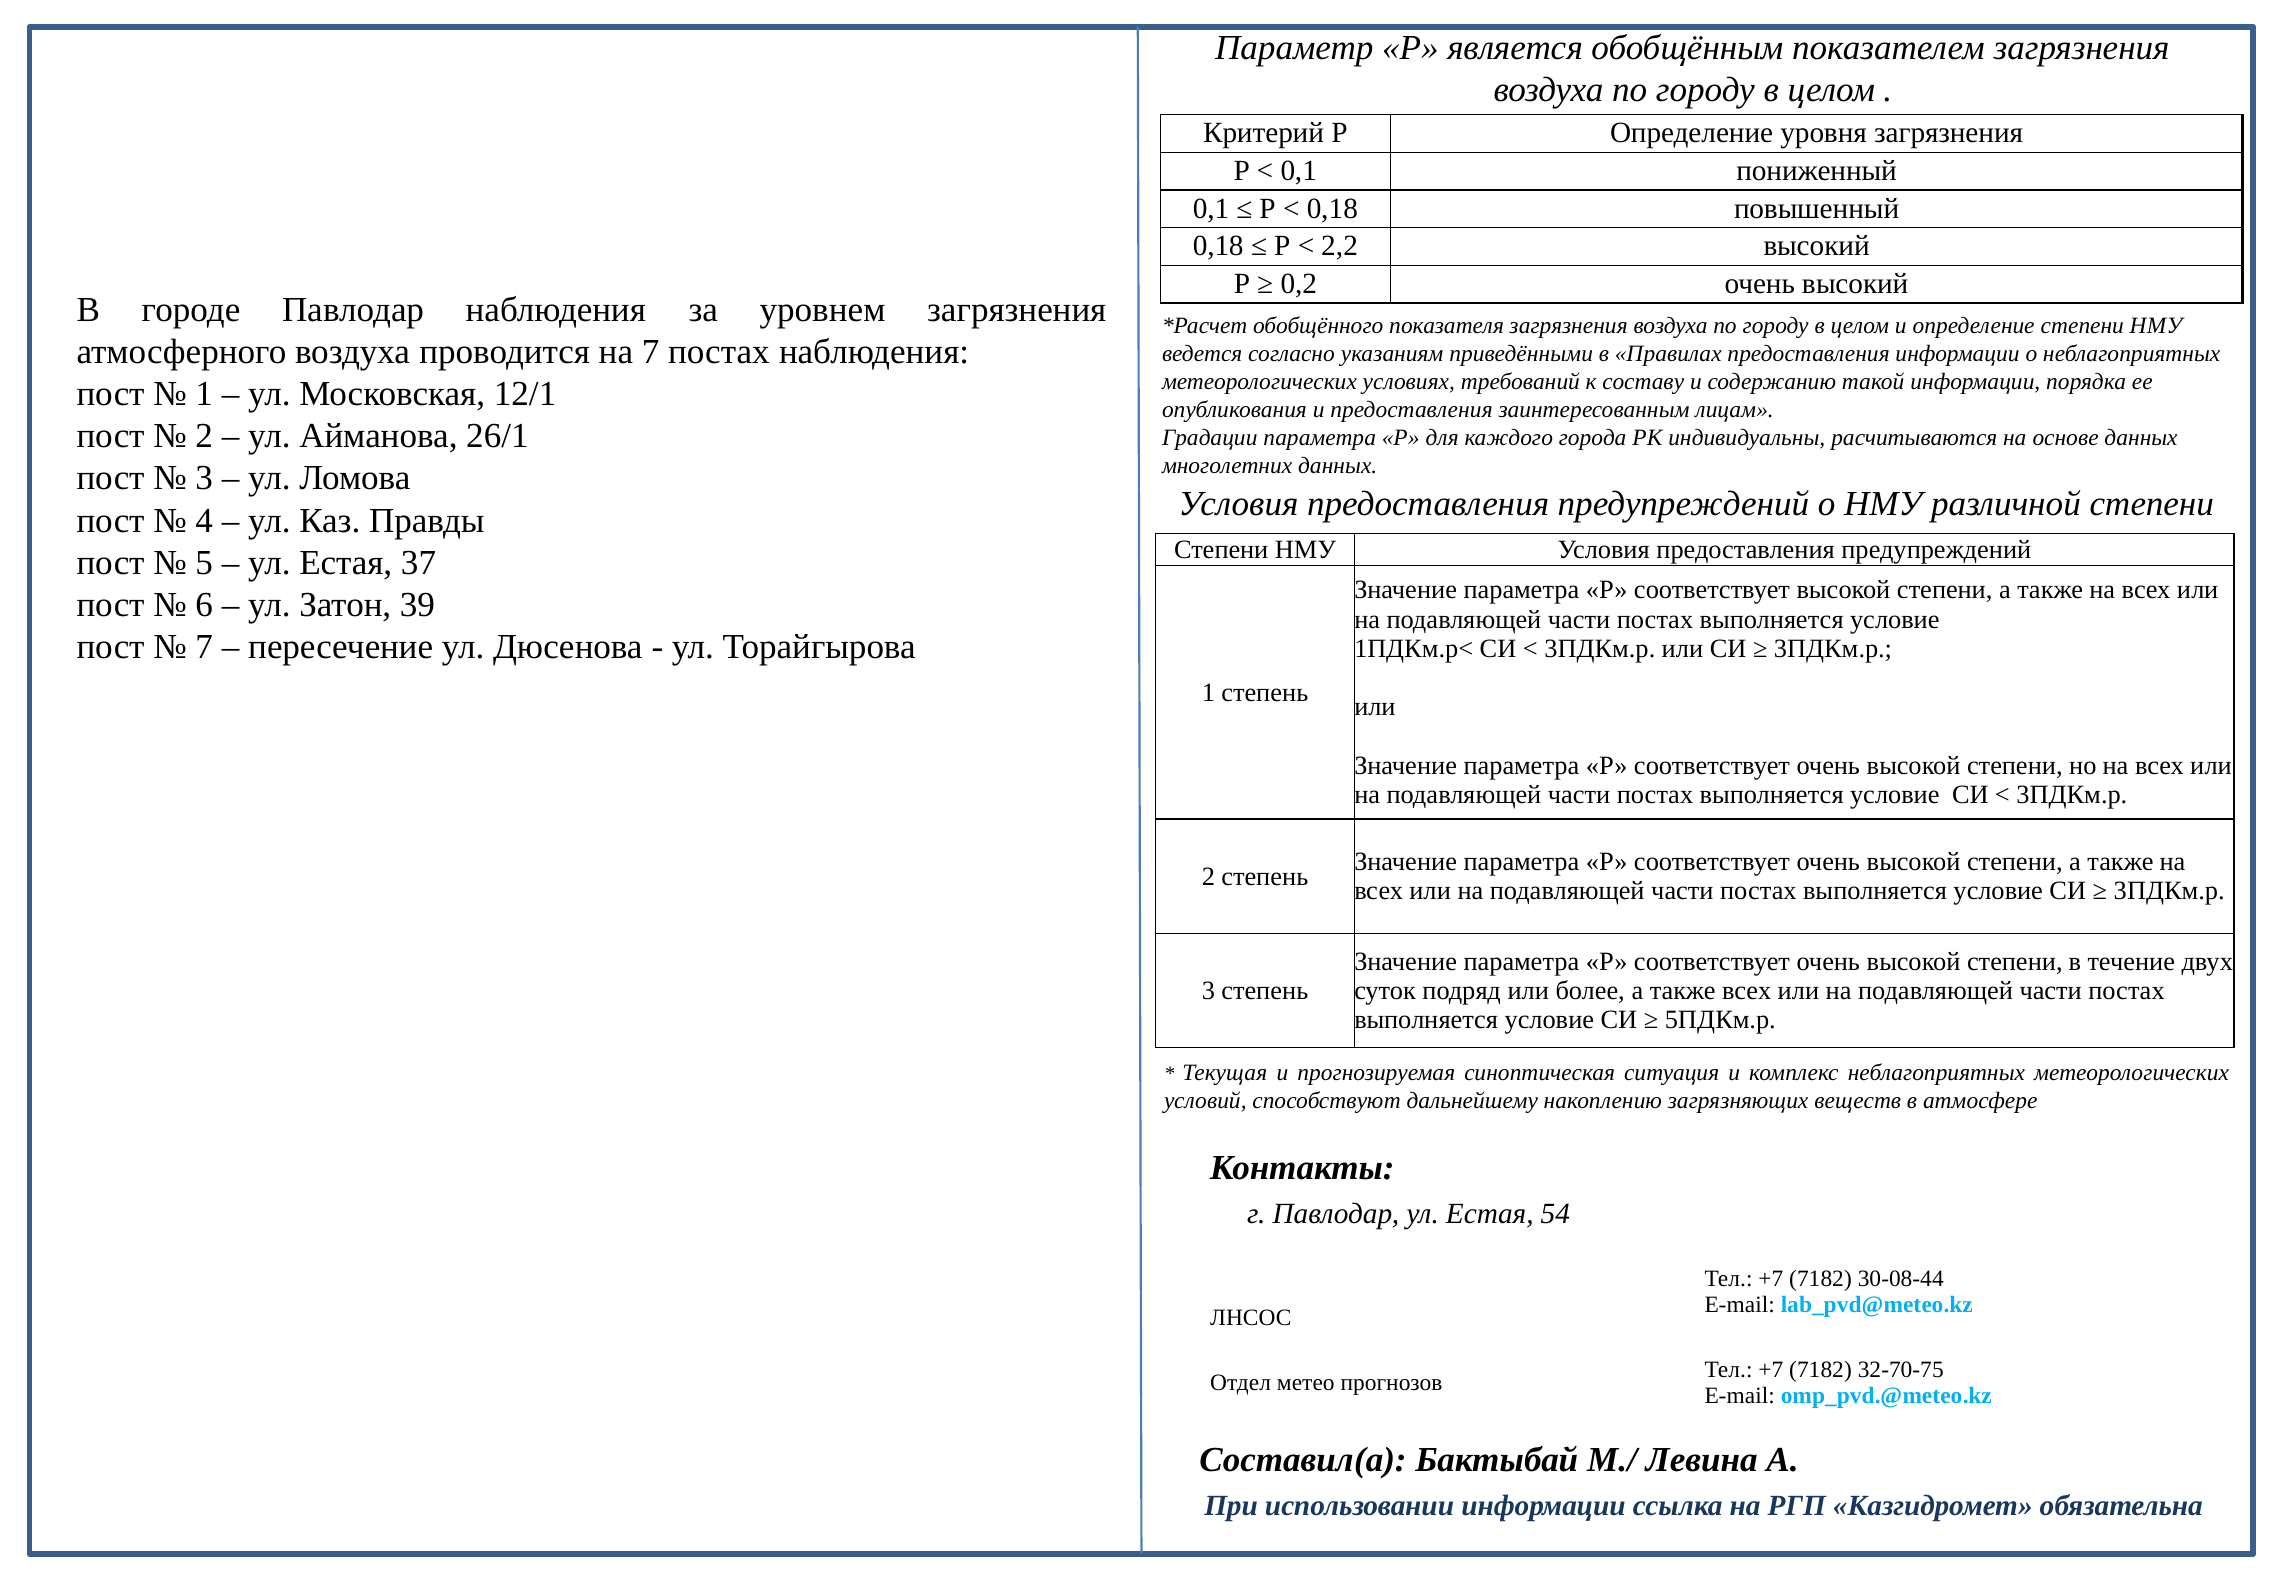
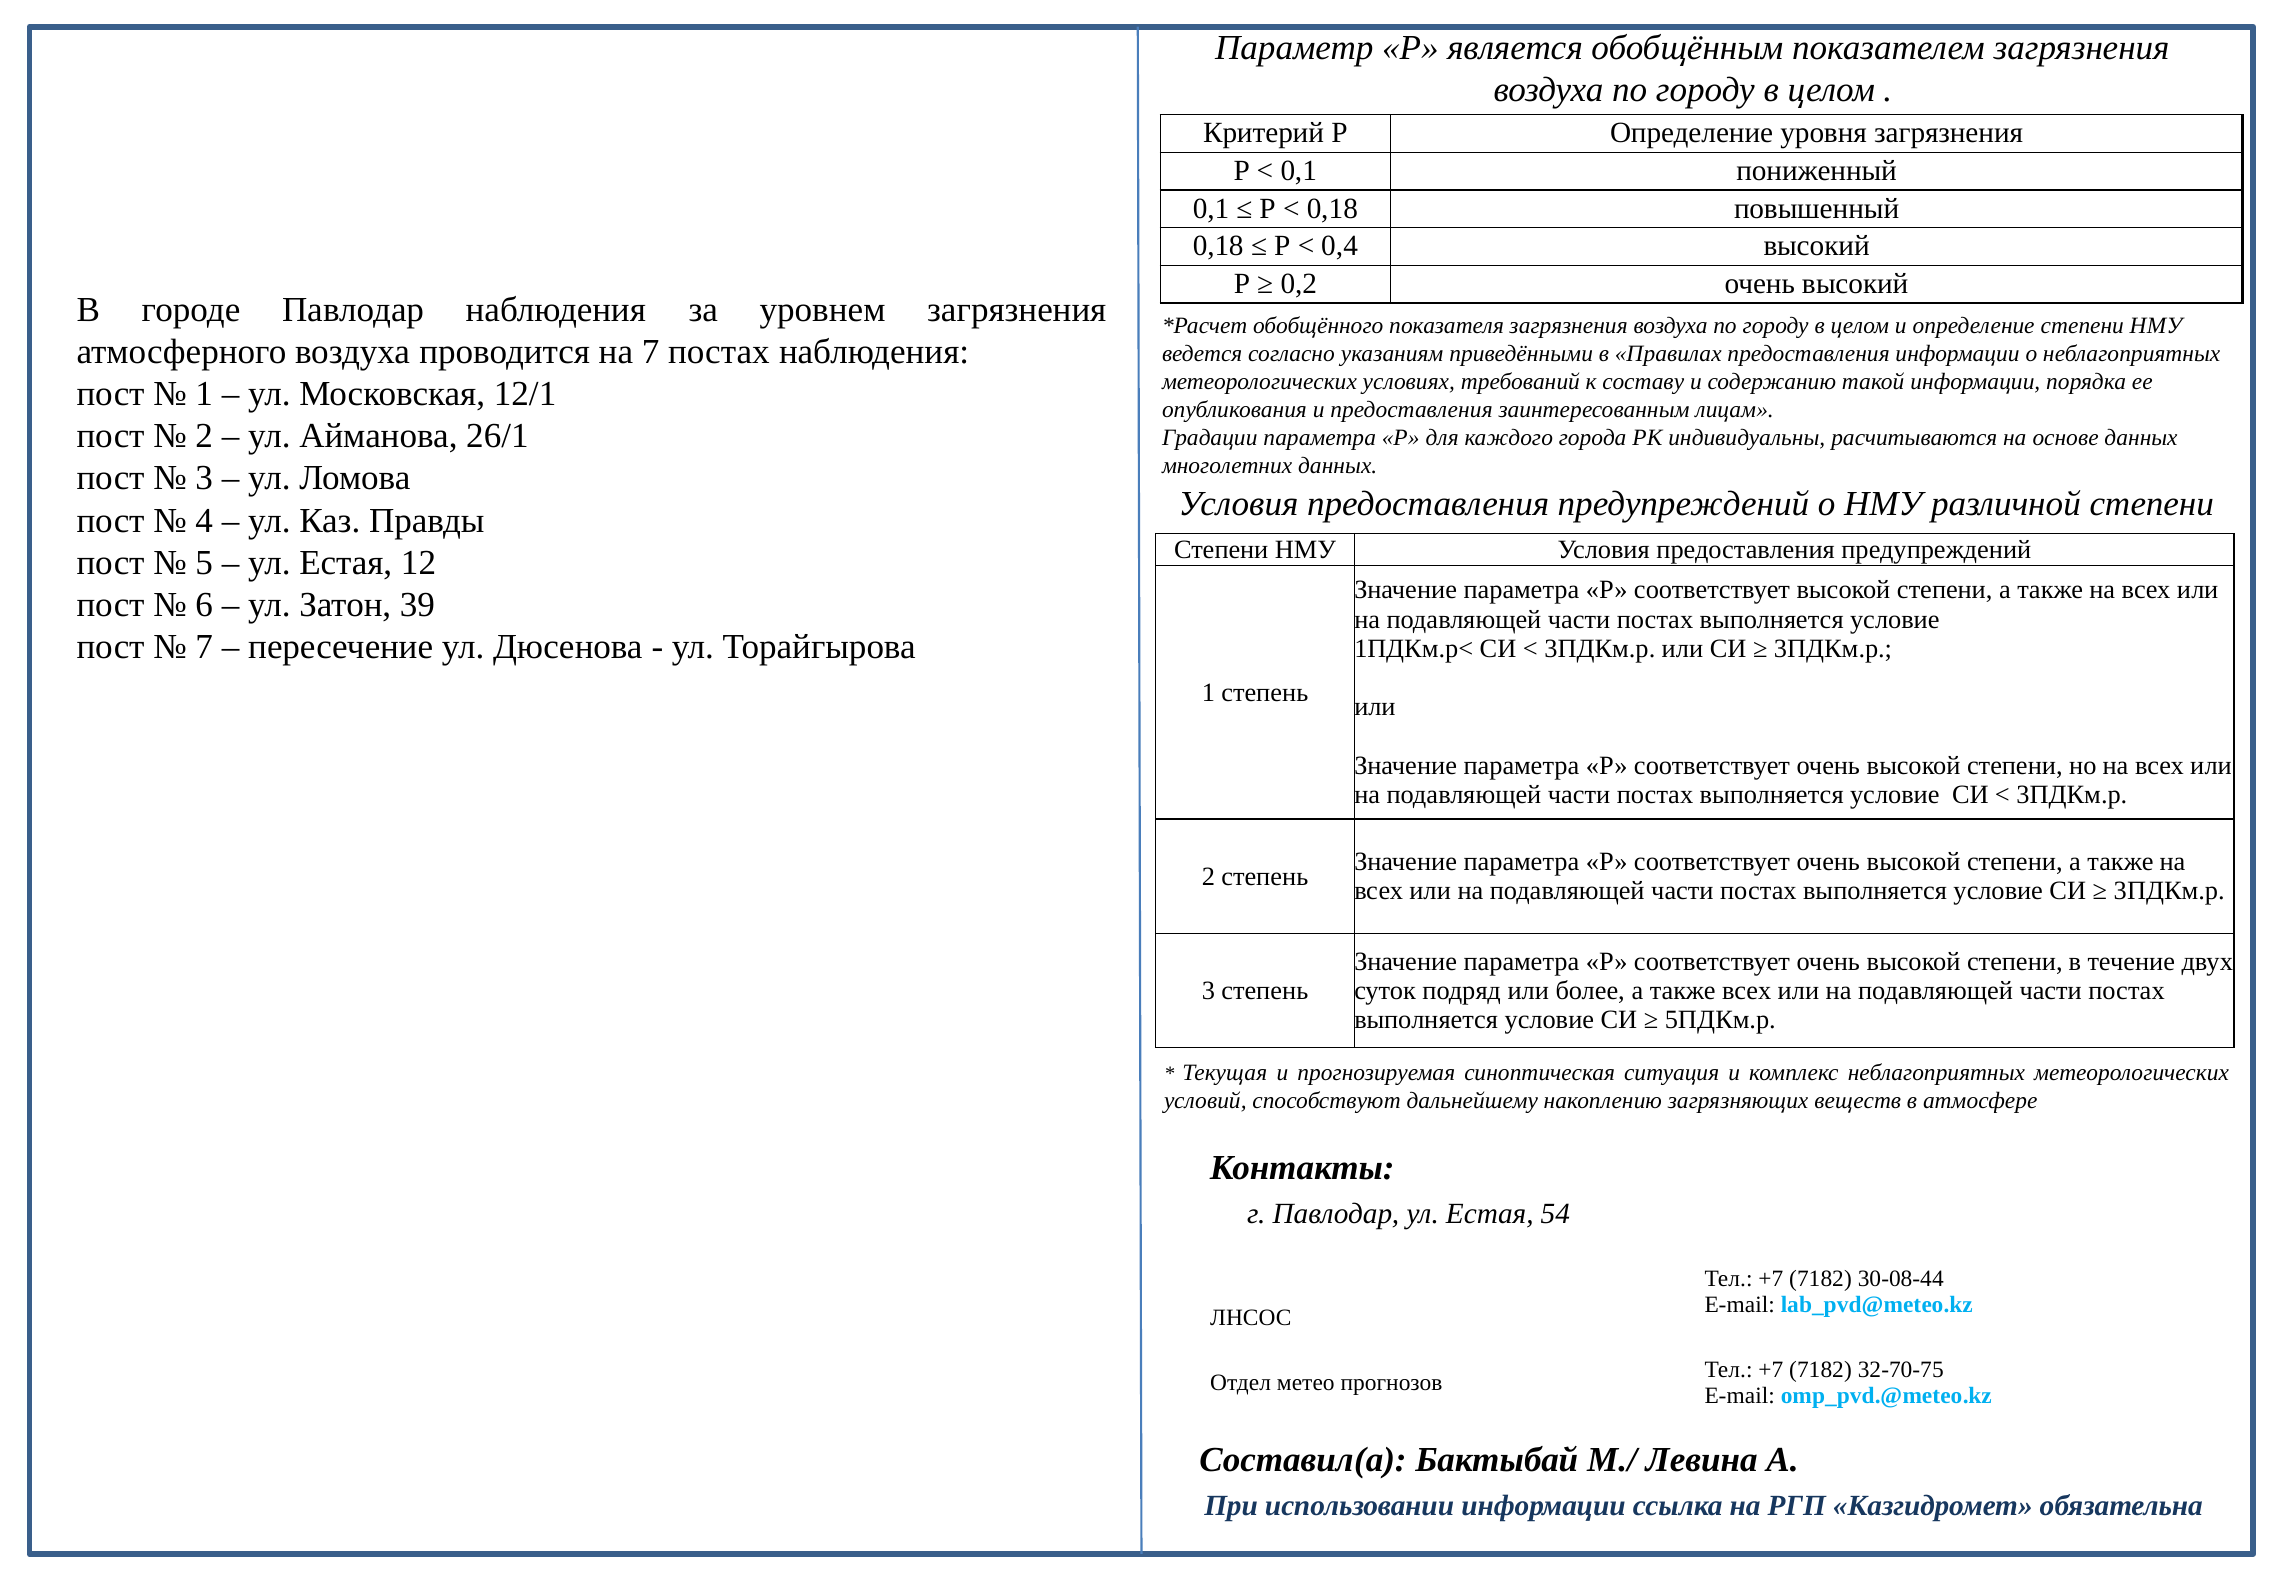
2,2: 2,2 -> 0,4 (1340, 246)
37: 37 -> 12 (419, 562)
